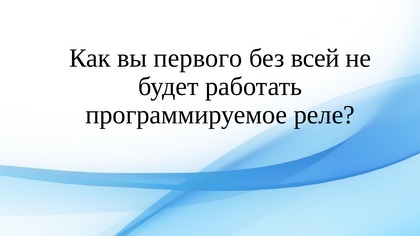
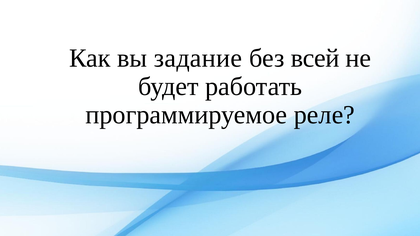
первого: первого -> задание (198, 58)
